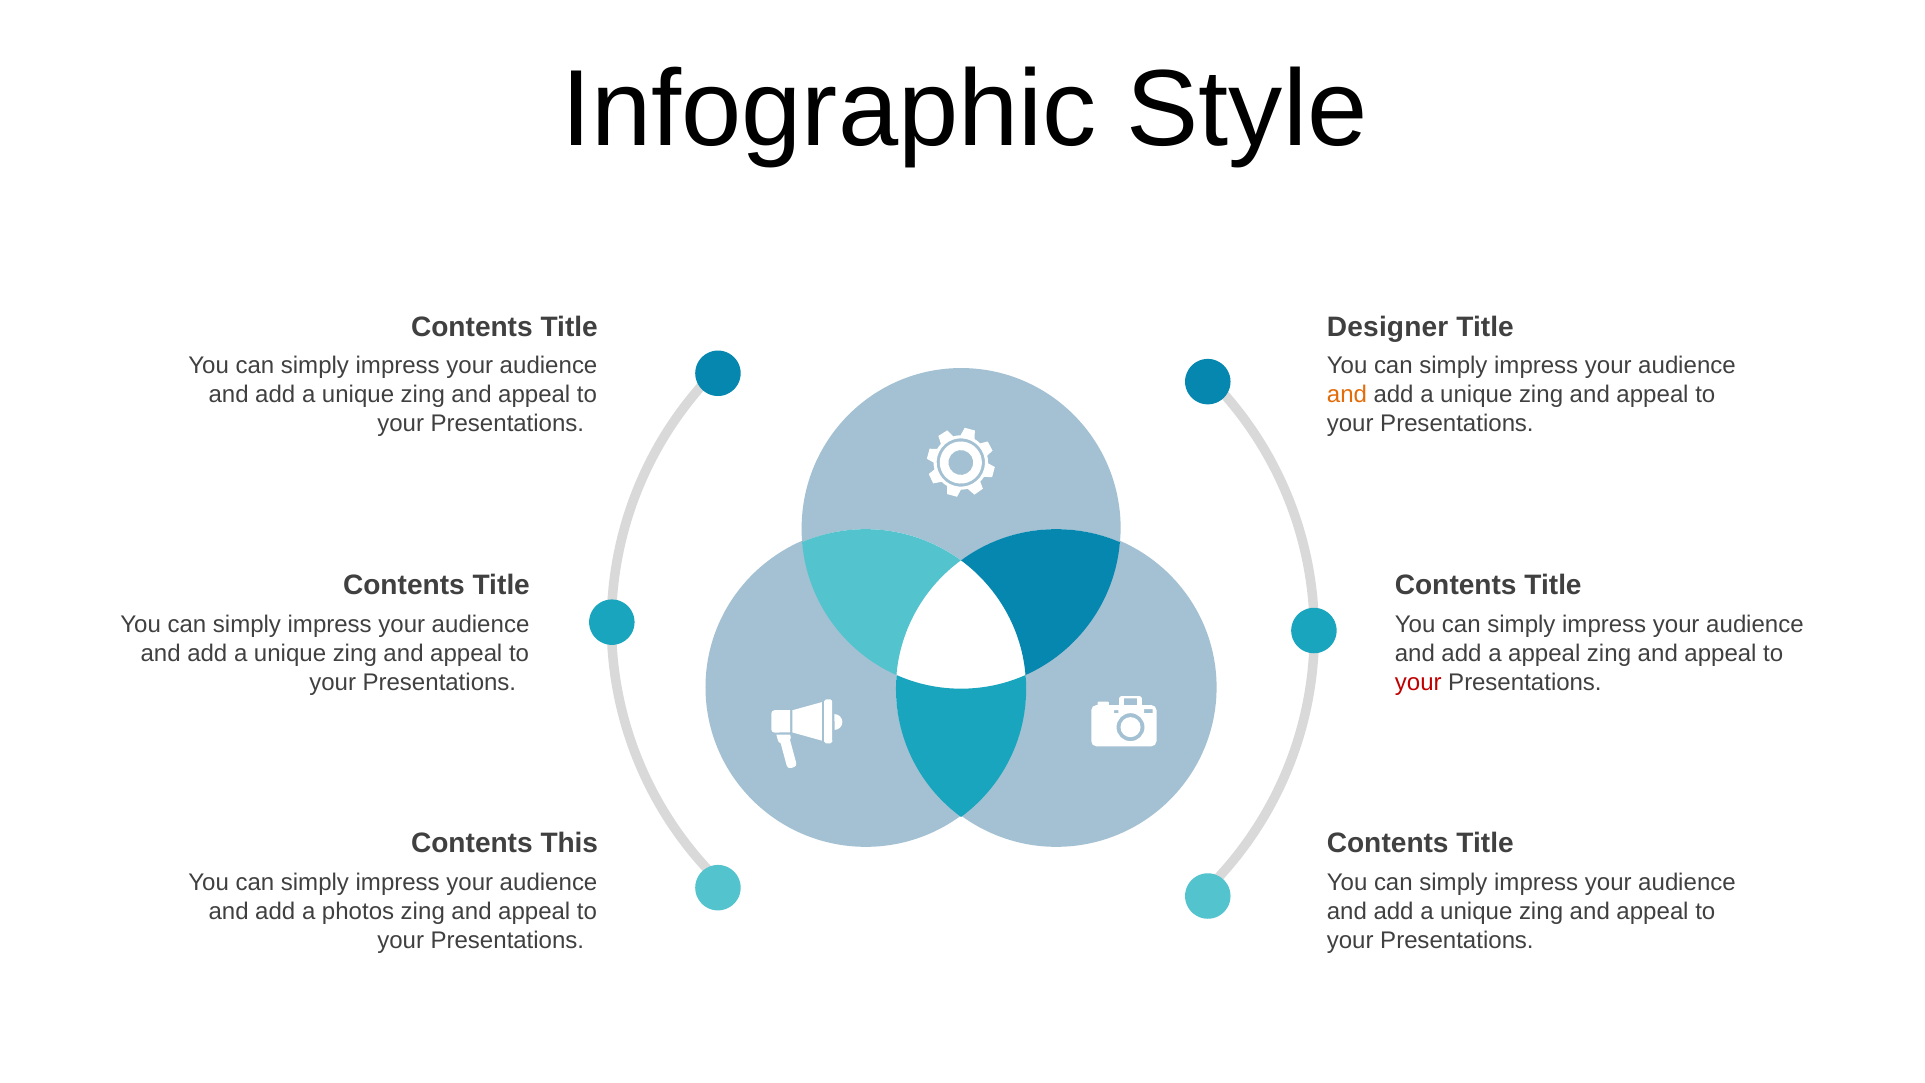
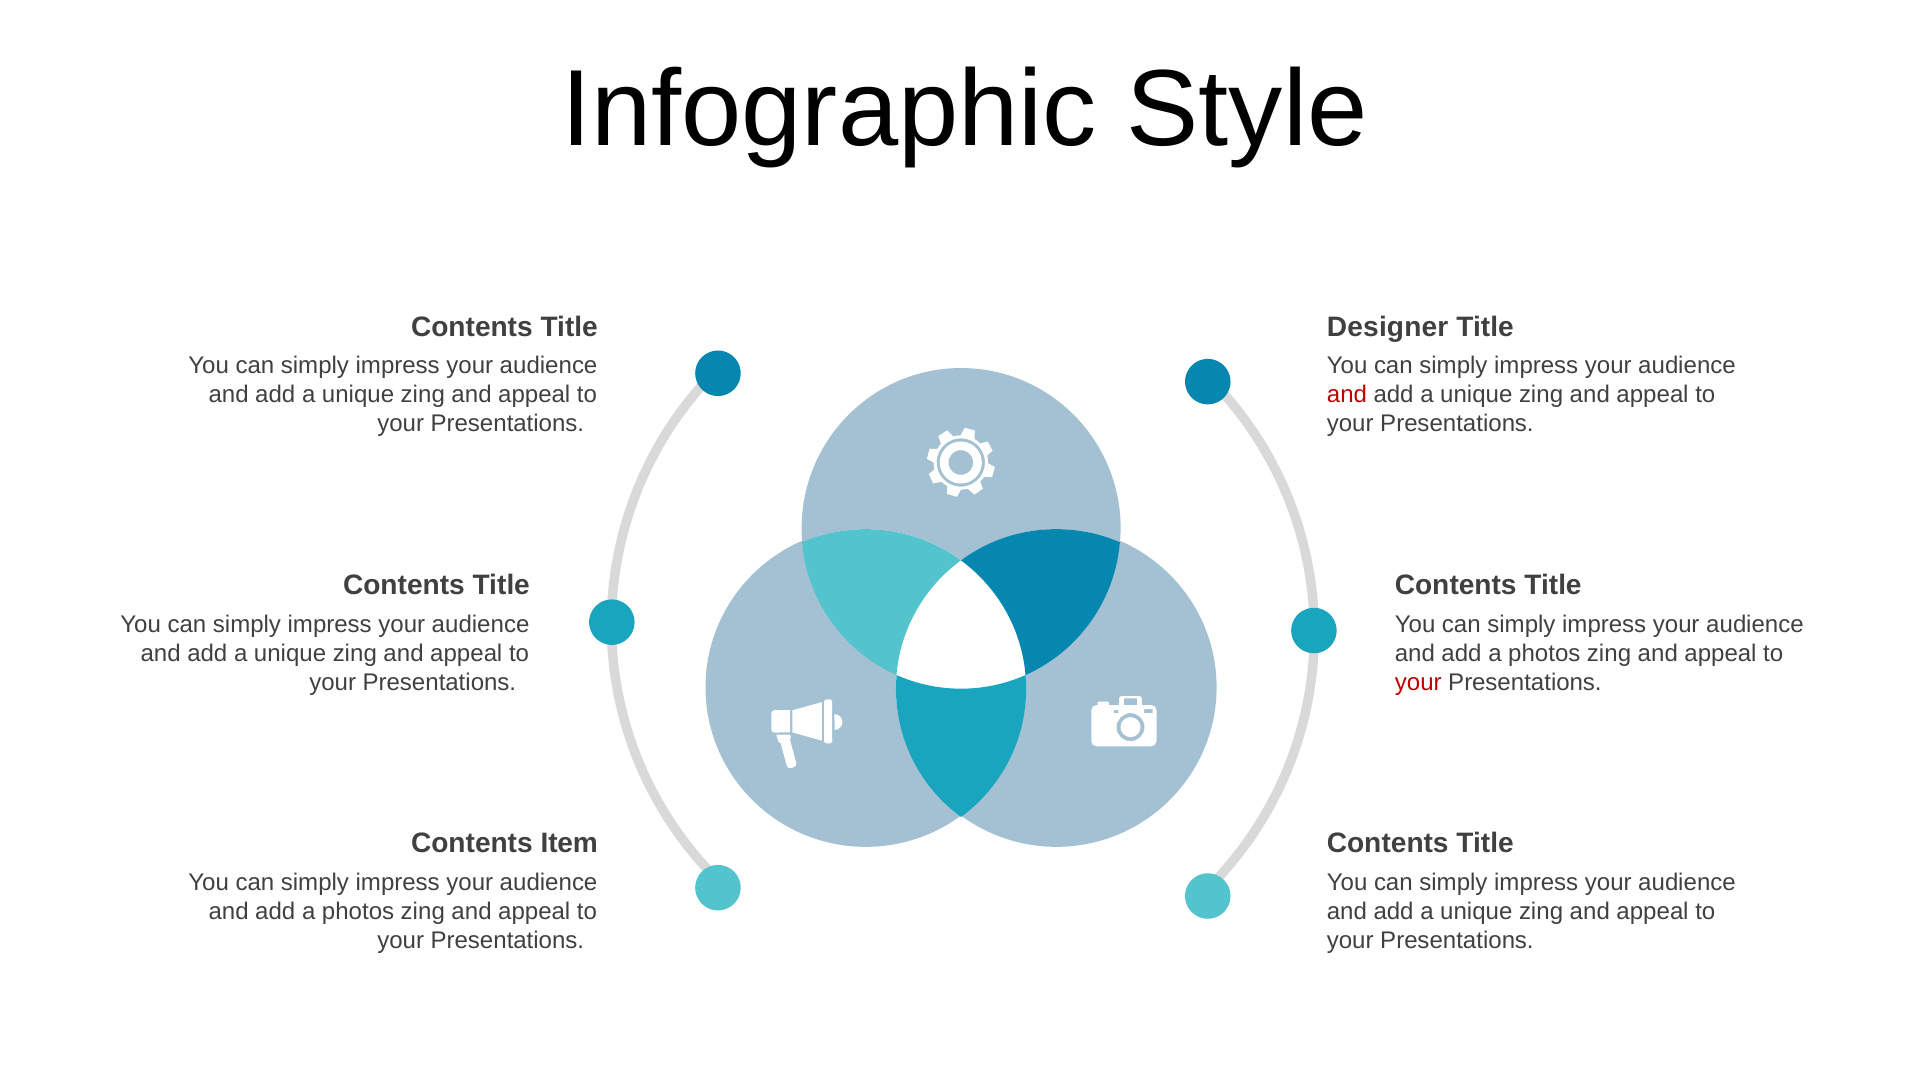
and colour: orange -> red (1347, 395)
appeal: appeal -> photos (1544, 653)
This: This -> Item (569, 843)
